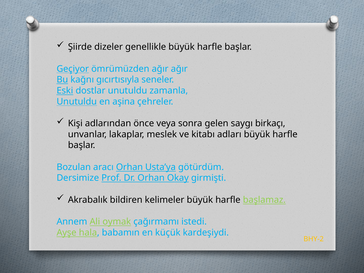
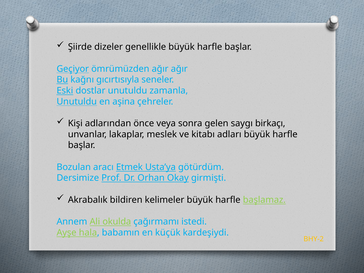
aracı Orhan: Orhan -> Etmek (129, 167)
oymak: oymak -> okulda (117, 222)
